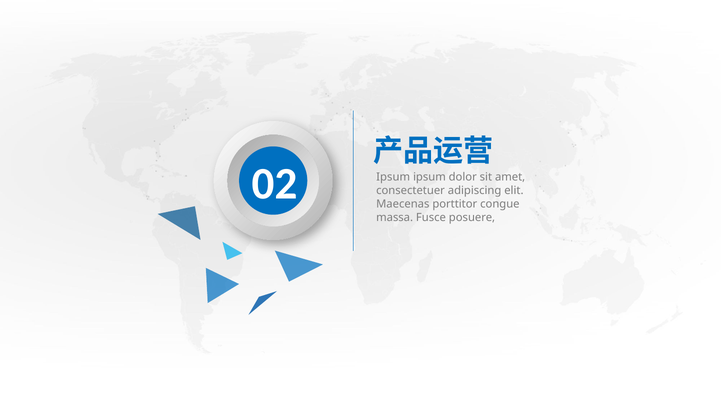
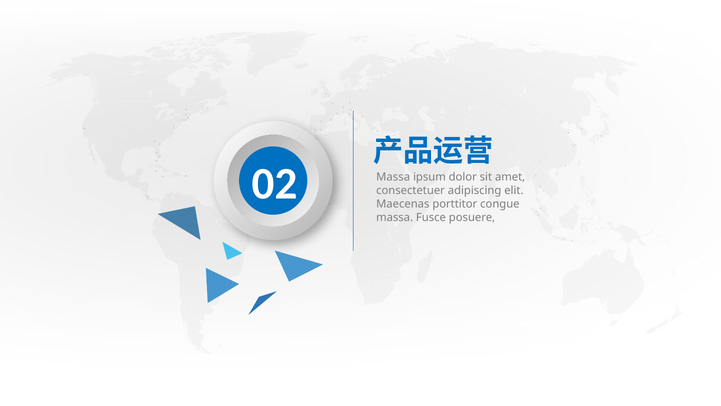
02 Ipsum: Ipsum -> Massa (393, 177)
